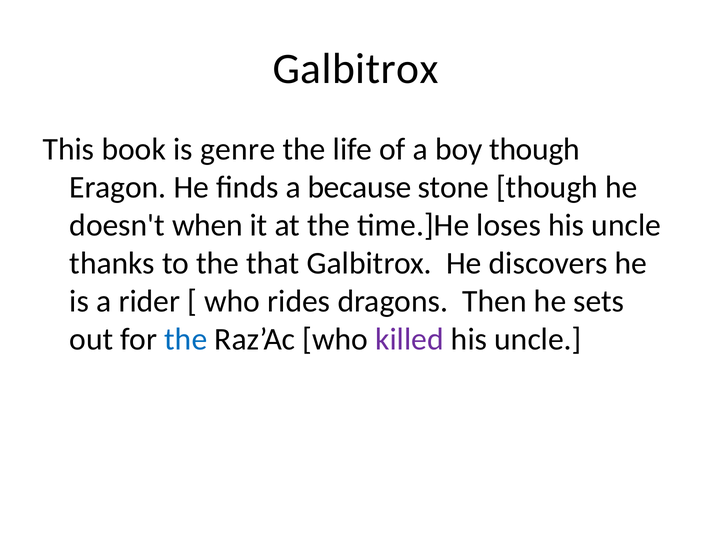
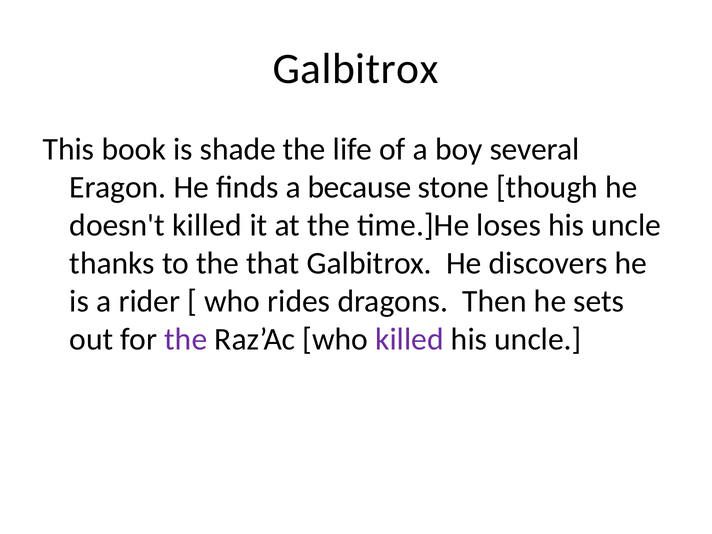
genre: genre -> shade (238, 149)
boy though: though -> several (535, 149)
doesn't when: when -> killed (207, 225)
the colour: blue -> purple (186, 339)
